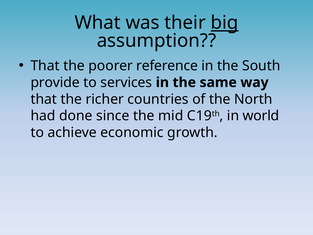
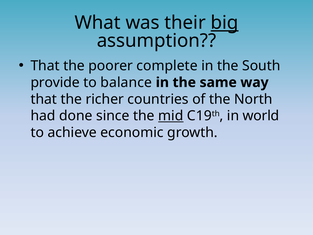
reference: reference -> complete (167, 66)
services: services -> balance (126, 82)
mid underline: none -> present (171, 116)
